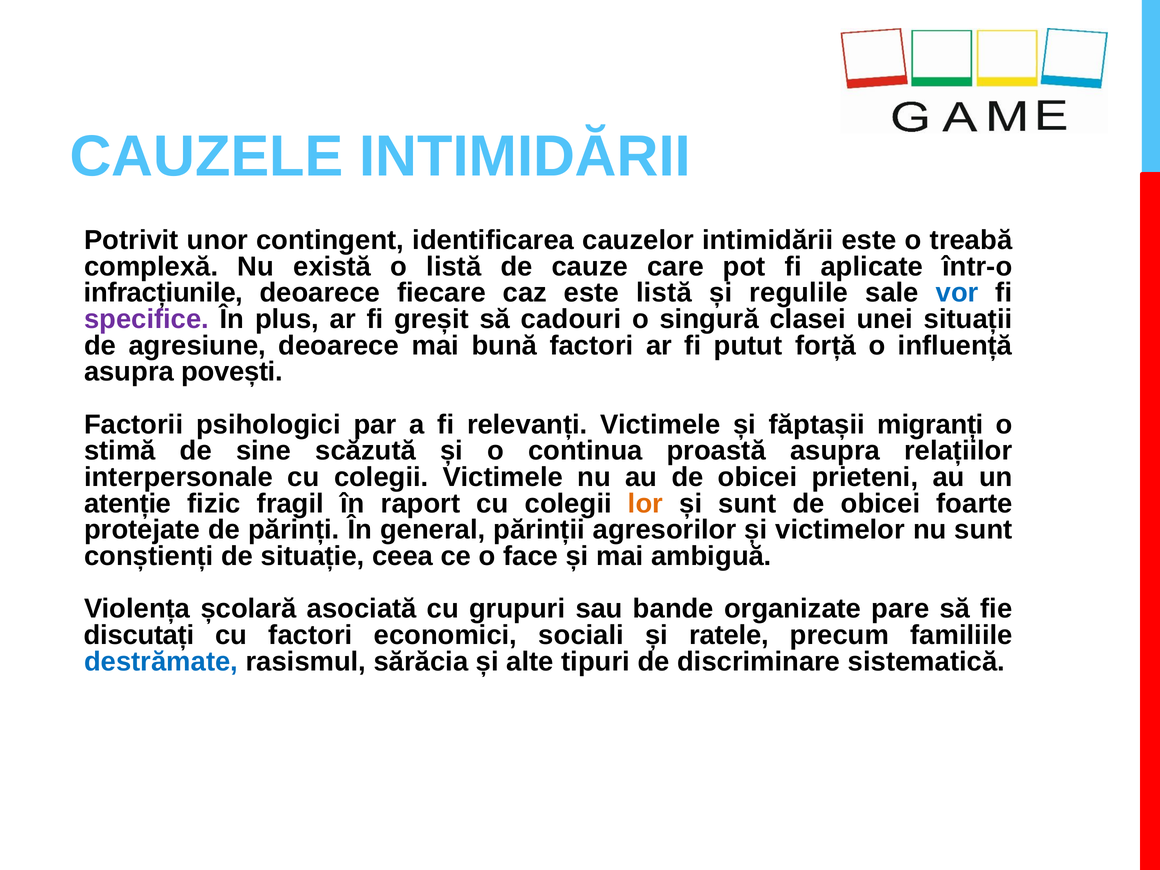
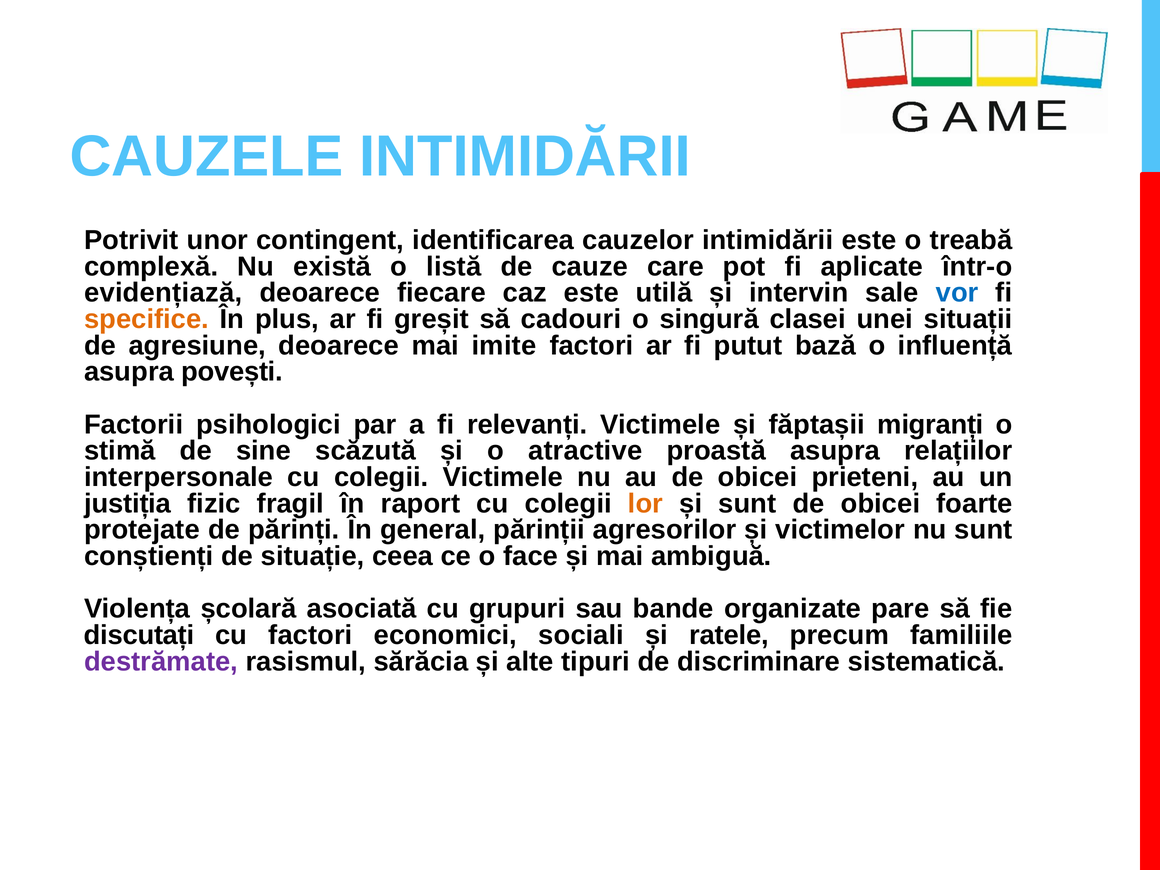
infracțiunile: infracțiunile -> evidențiază (163, 293)
este listă: listă -> utilă (664, 293)
regulile: regulile -> intervin (799, 293)
specifice colour: purple -> orange (147, 319)
bună: bună -> imite (504, 346)
forță: forță -> bază (826, 346)
continua: continua -> atractive (585, 451)
atenție: atenție -> justiția (128, 504)
destrămate colour: blue -> purple (161, 662)
